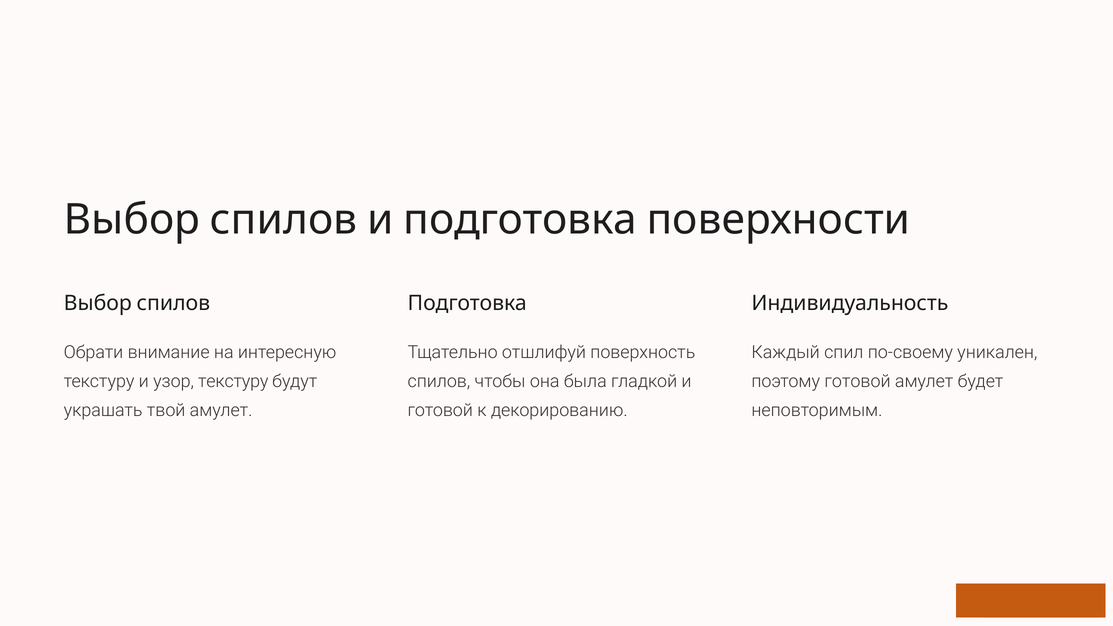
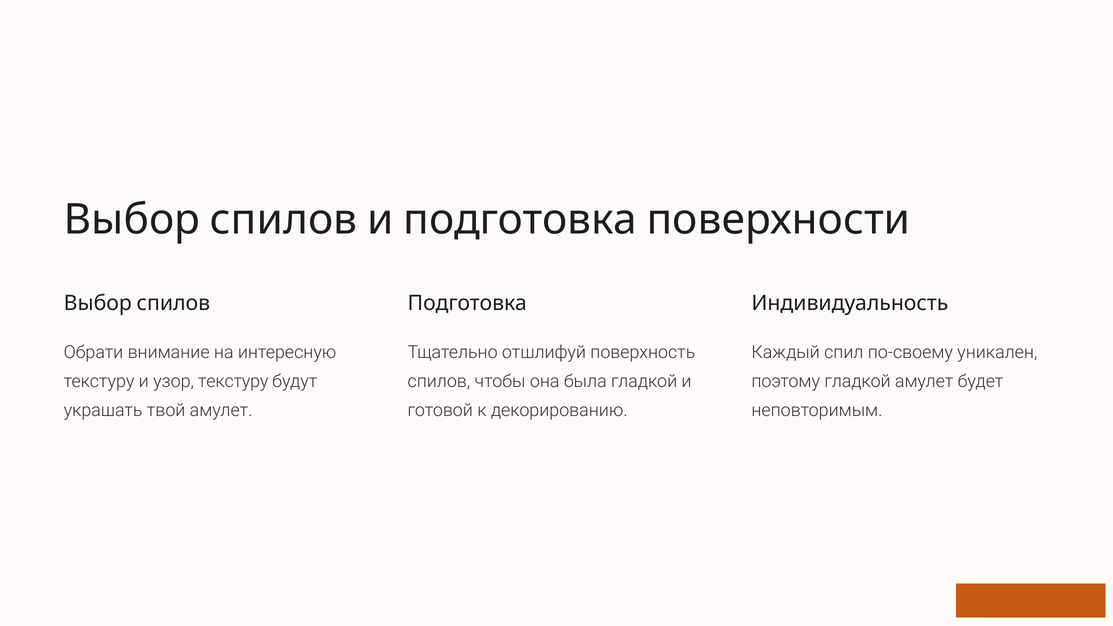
поэтому готовой: готовой -> гладкой (858, 382)
